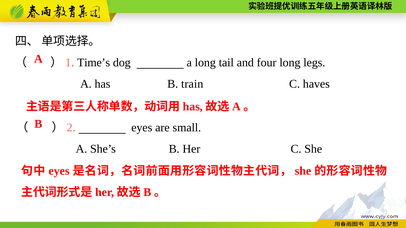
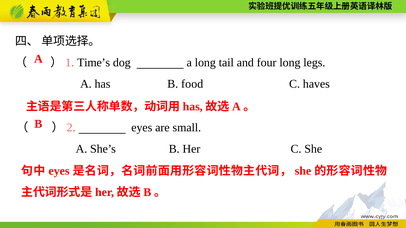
train: train -> food (192, 84)
